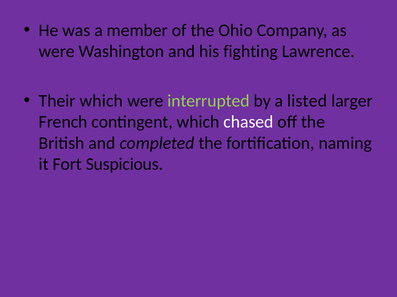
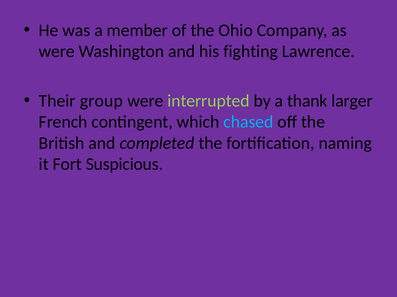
Their which: which -> group (101, 101)
listed: listed -> thank (307, 101)
chased colour: white -> light blue (248, 122)
